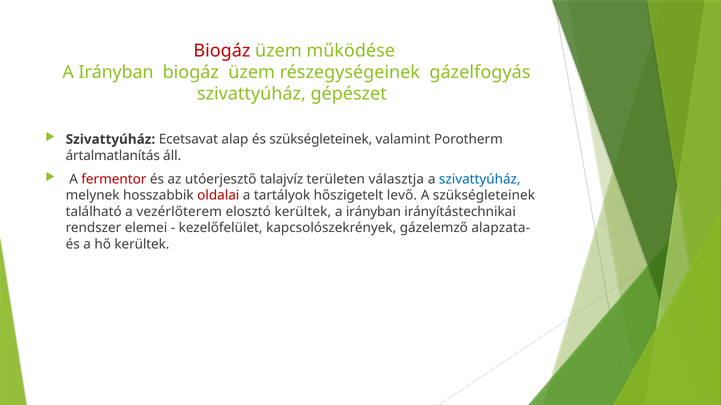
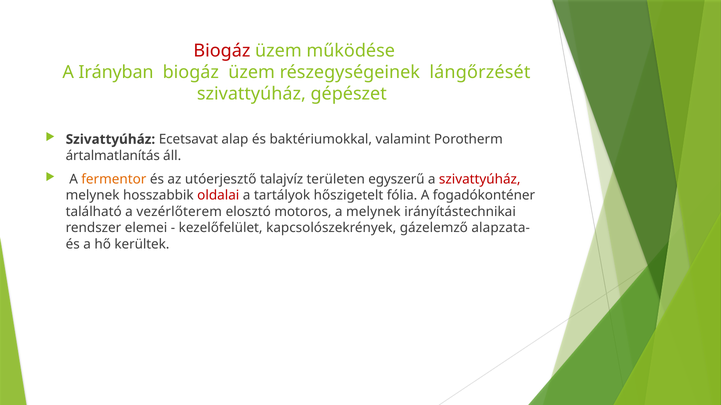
gázelfogyás: gázelfogyás -> lángőrzését (480, 72)
és szükségleteinek: szükségleteinek -> baktériumokkal (321, 140)
fermentor colour: red -> orange (114, 179)
választja: választja -> egyszerű (396, 179)
szivattyúház colour: blue -> red (480, 179)
levő: levő -> fólia (402, 196)
A szükségleteinek: szükségleteinek -> fogadókonténer (484, 196)
elosztó kerültek: kerültek -> motoros (303, 212)
irányban: irányban -> melynek (373, 212)
